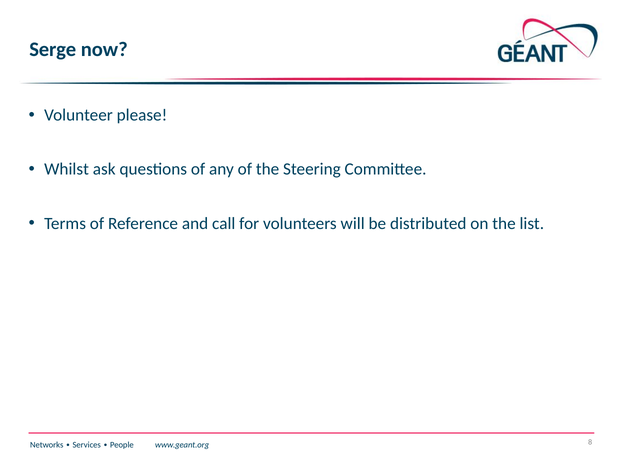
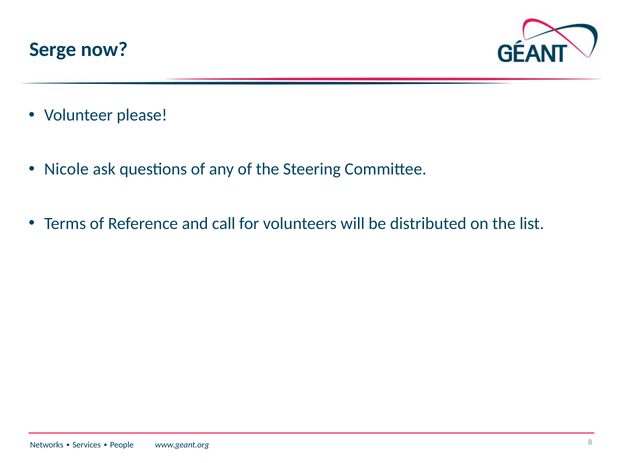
Whilst: Whilst -> Nicole (66, 170)
